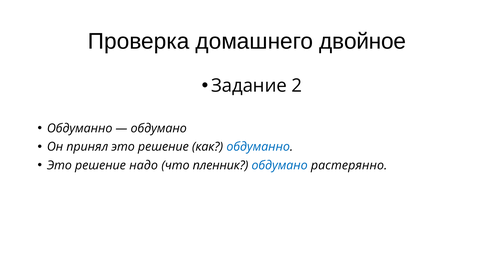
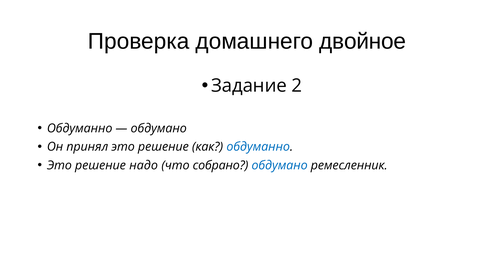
пленник: пленник -> собрано (221, 165)
растерянно: растерянно -> ремесленник (349, 165)
